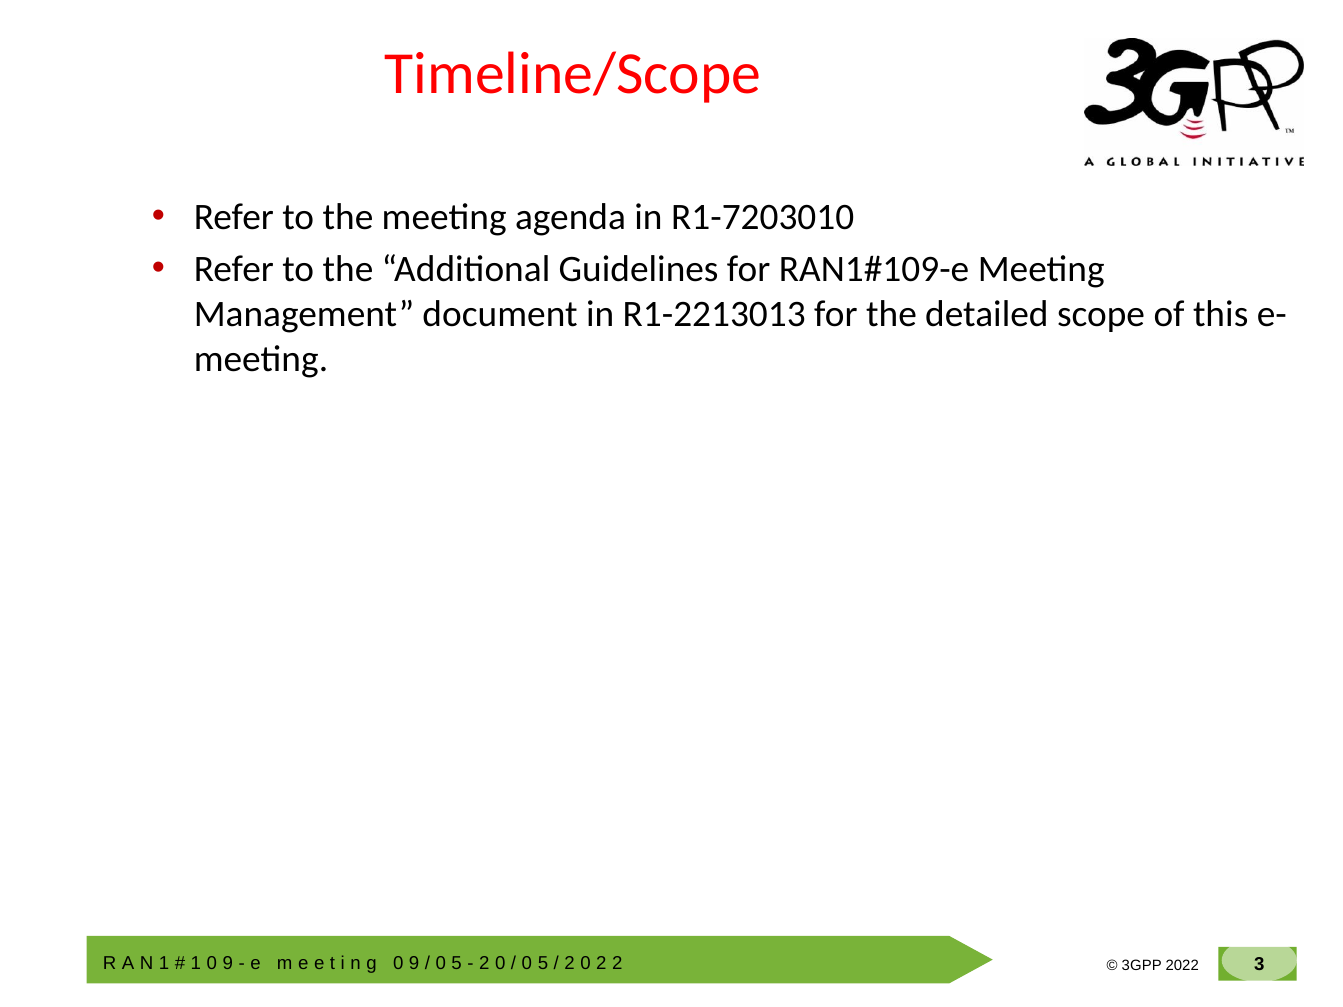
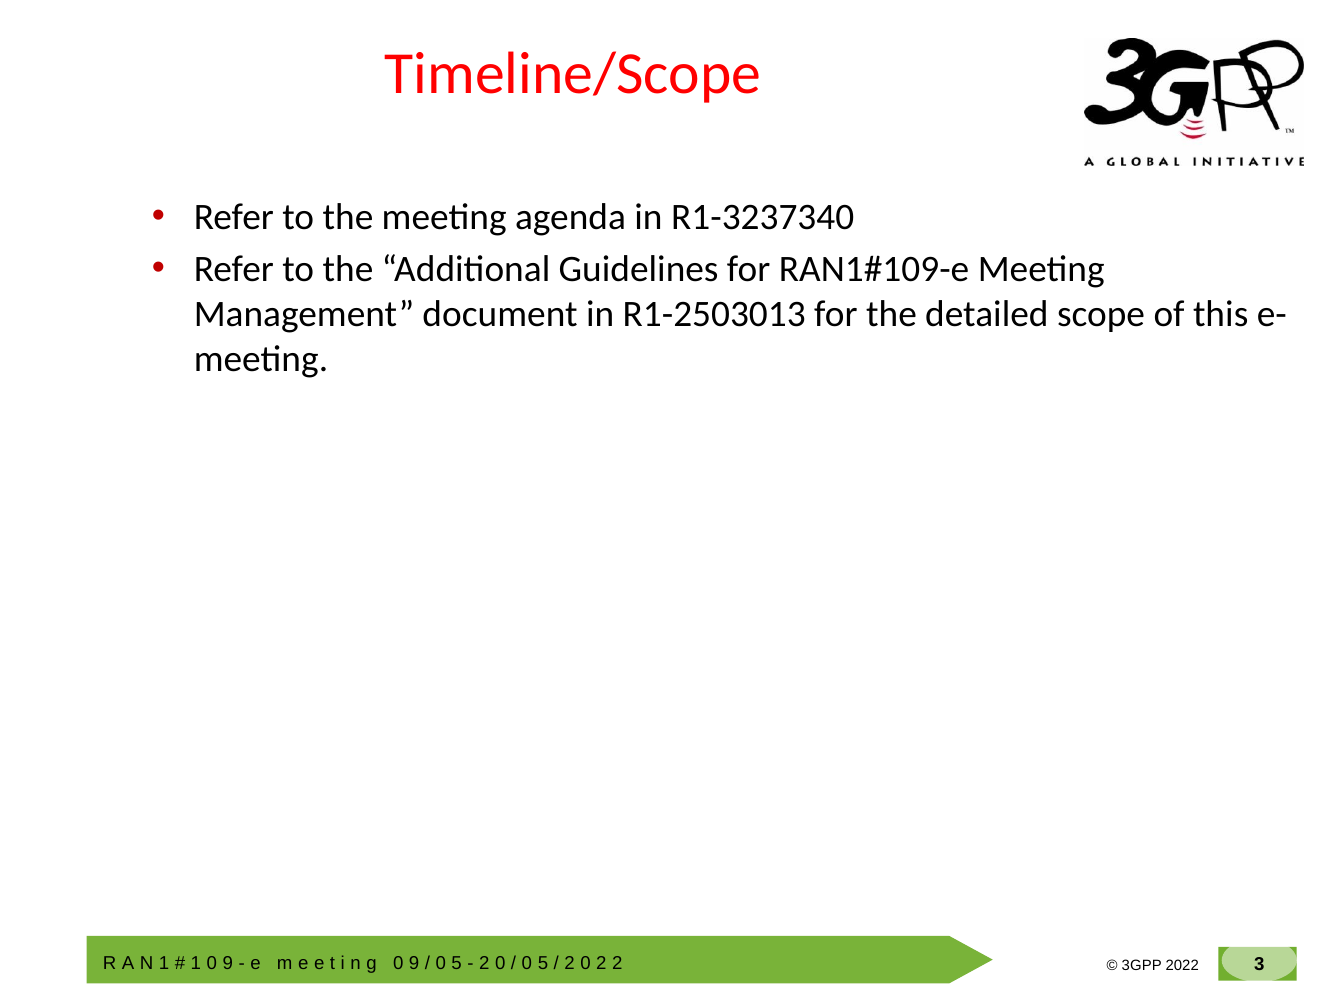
R1-7203010: R1-7203010 -> R1-3237340 (763, 217)
R1-2213013: R1-2213013 -> R1-2503013 (714, 314)
